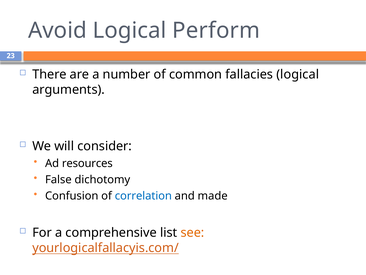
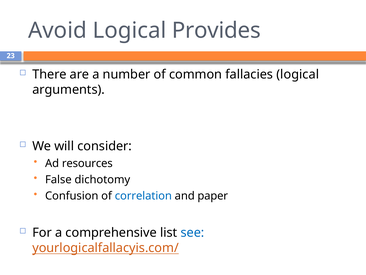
Perform: Perform -> Provides (216, 31)
made: made -> paper (213, 195)
see colour: orange -> blue (192, 232)
